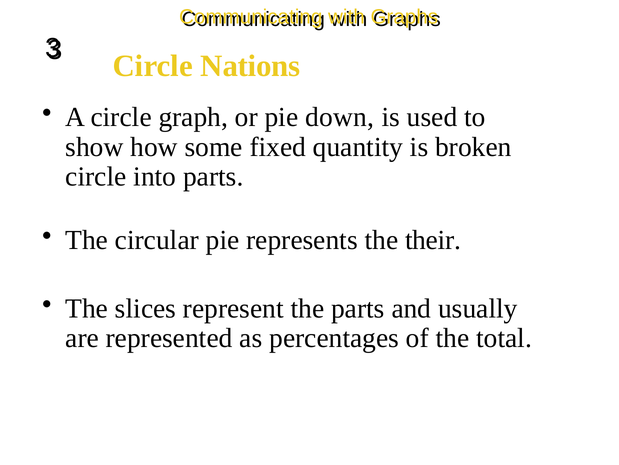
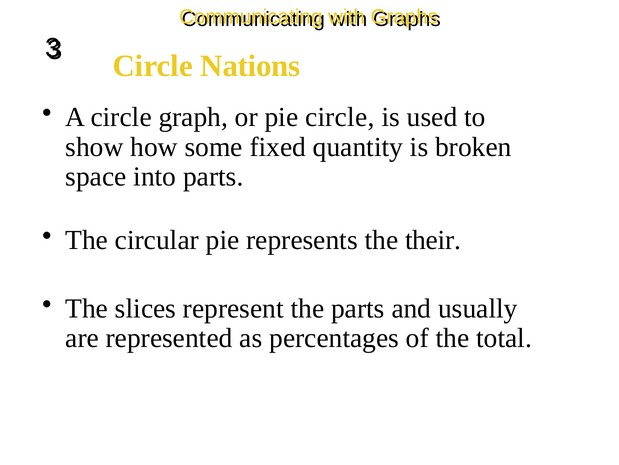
pie down: down -> circle (340, 117)
circle: circle -> space (96, 176)
